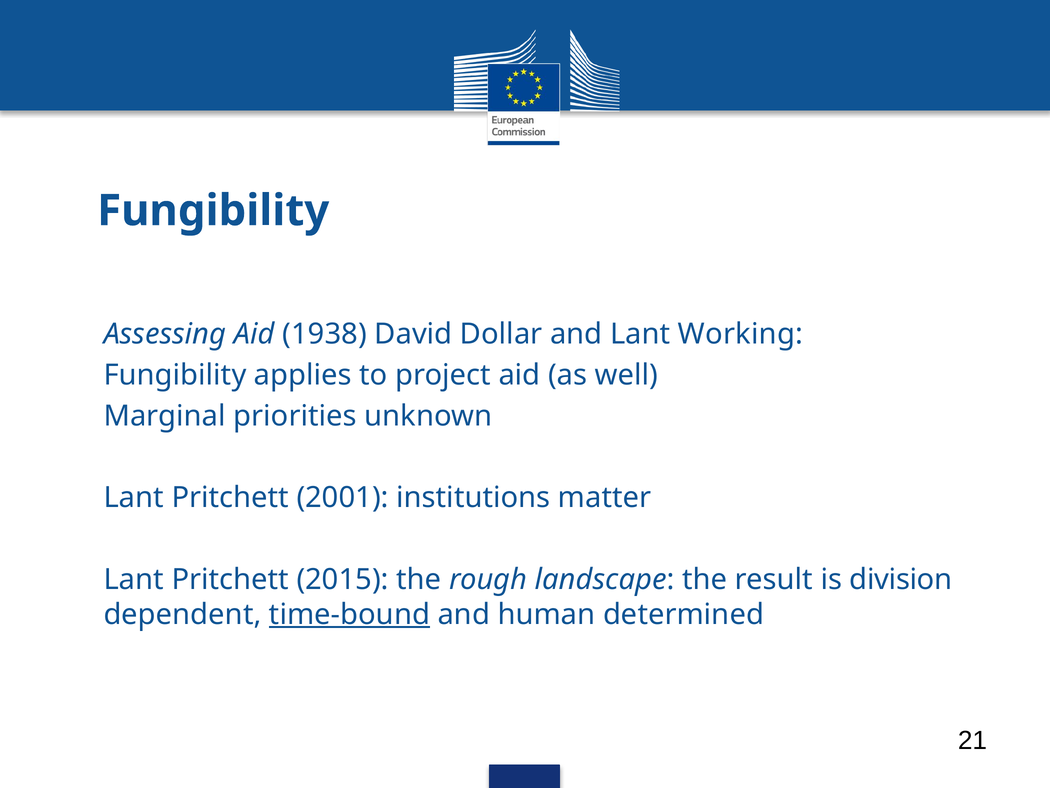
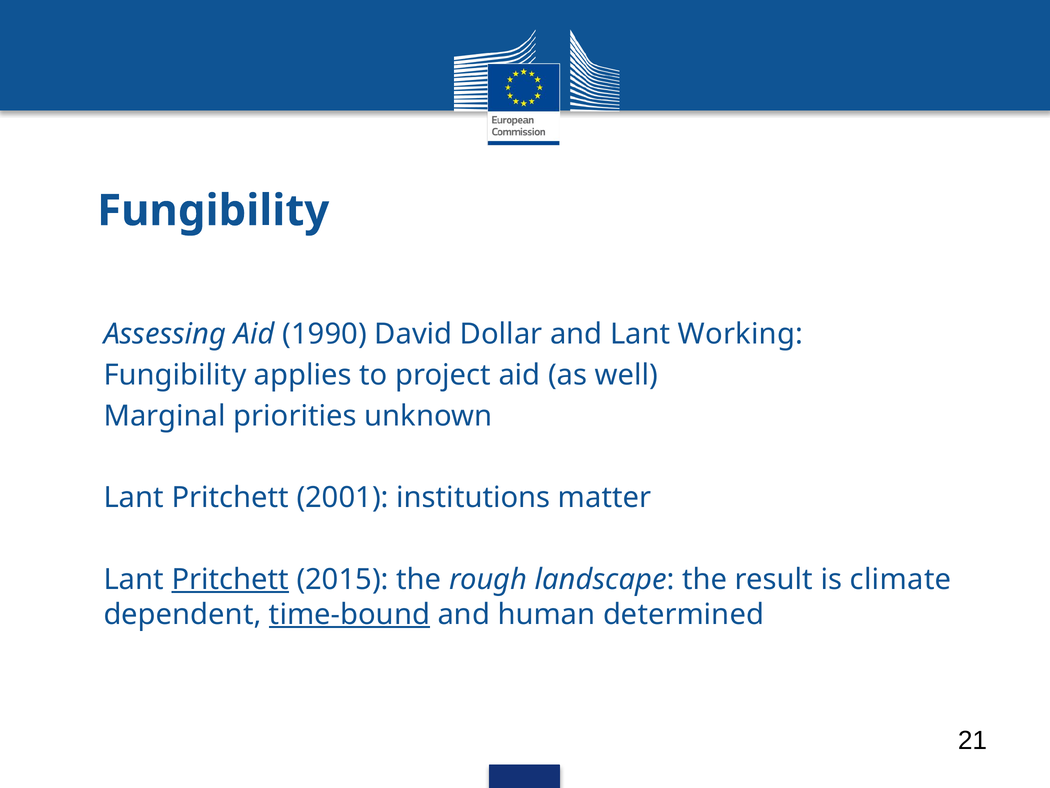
1938: 1938 -> 1990 (325, 334)
Pritchett underline: none -> present (230, 579)
division: division -> climate (901, 579)
